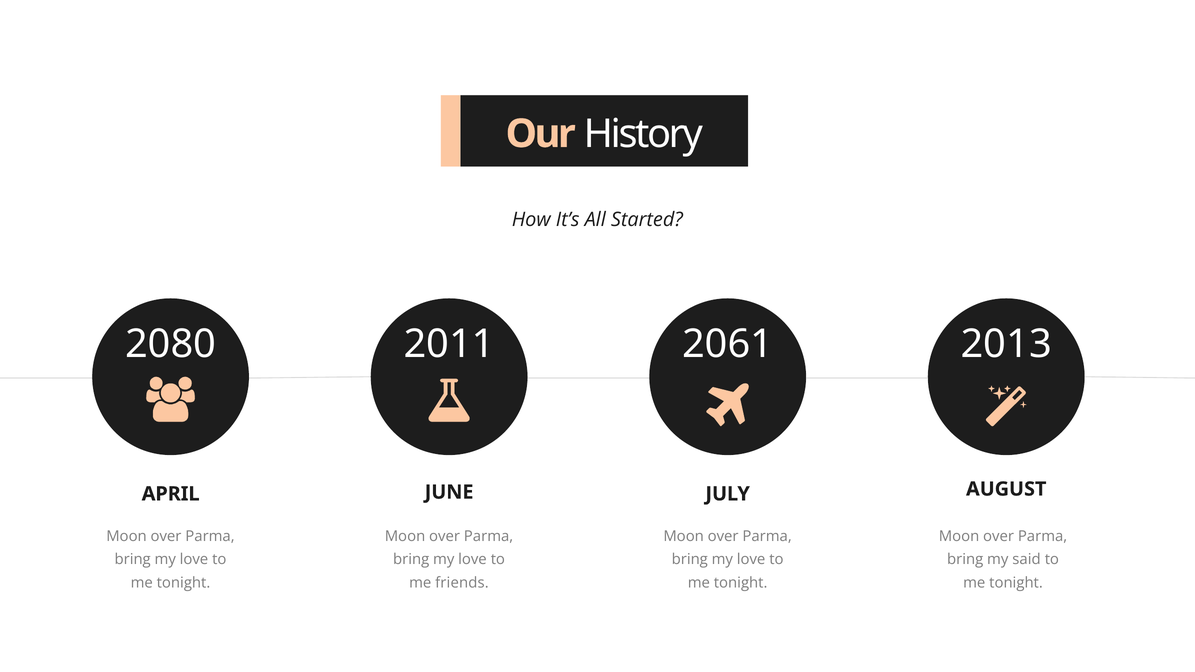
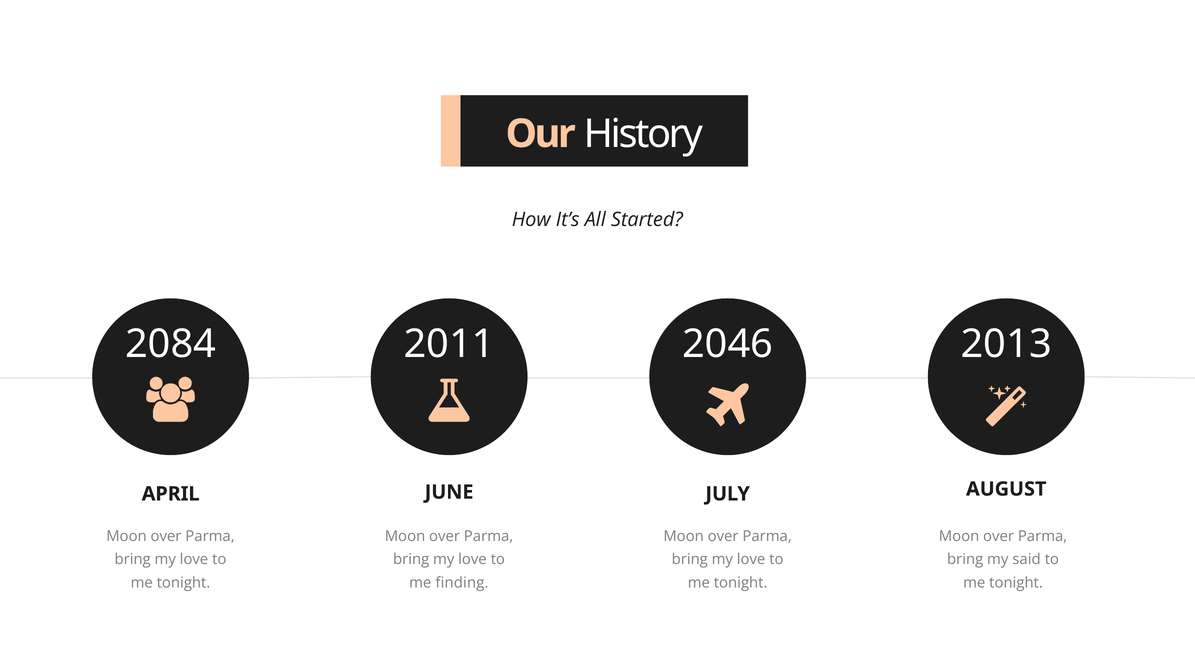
2080: 2080 -> 2084 (171, 344)
2061: 2061 -> 2046 (728, 344)
friends: friends -> finding (462, 583)
